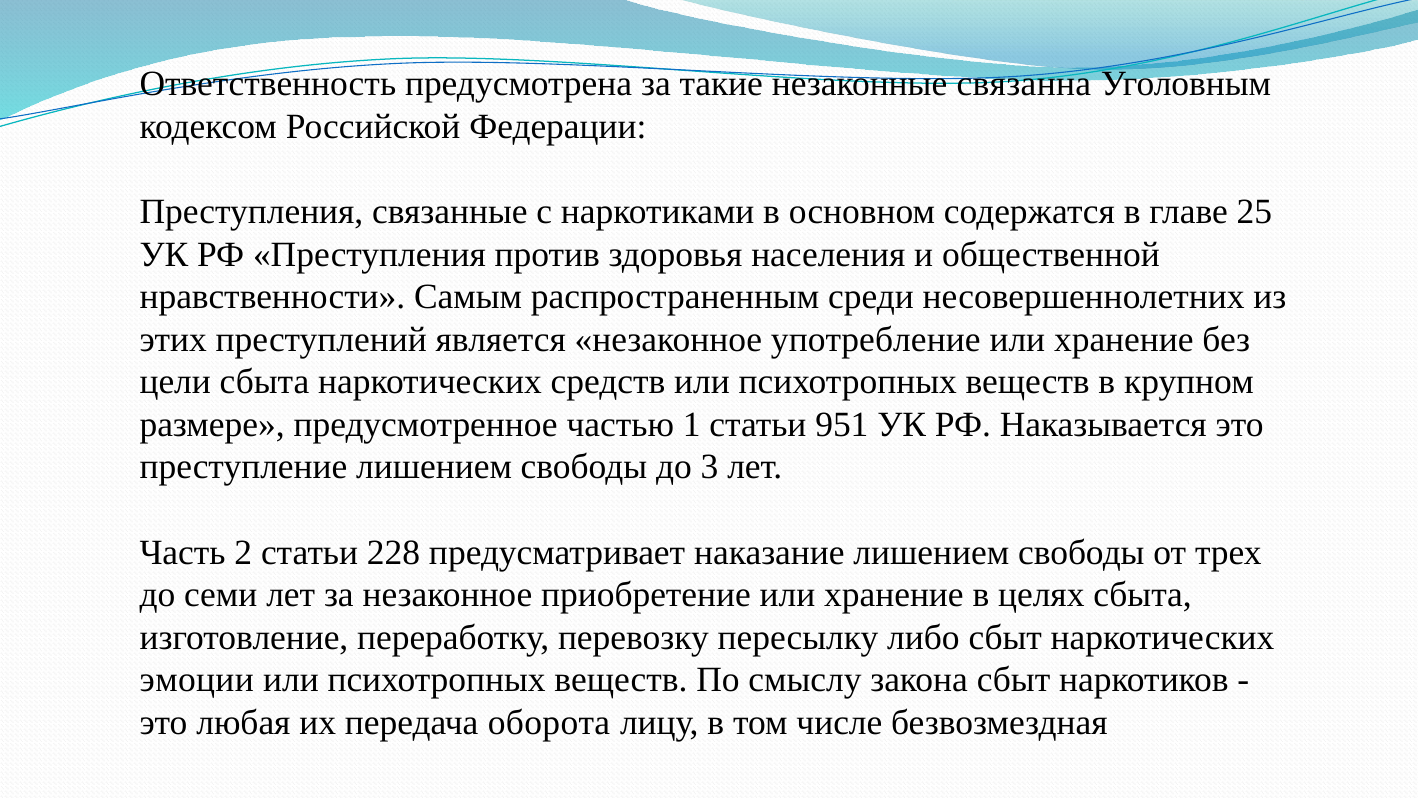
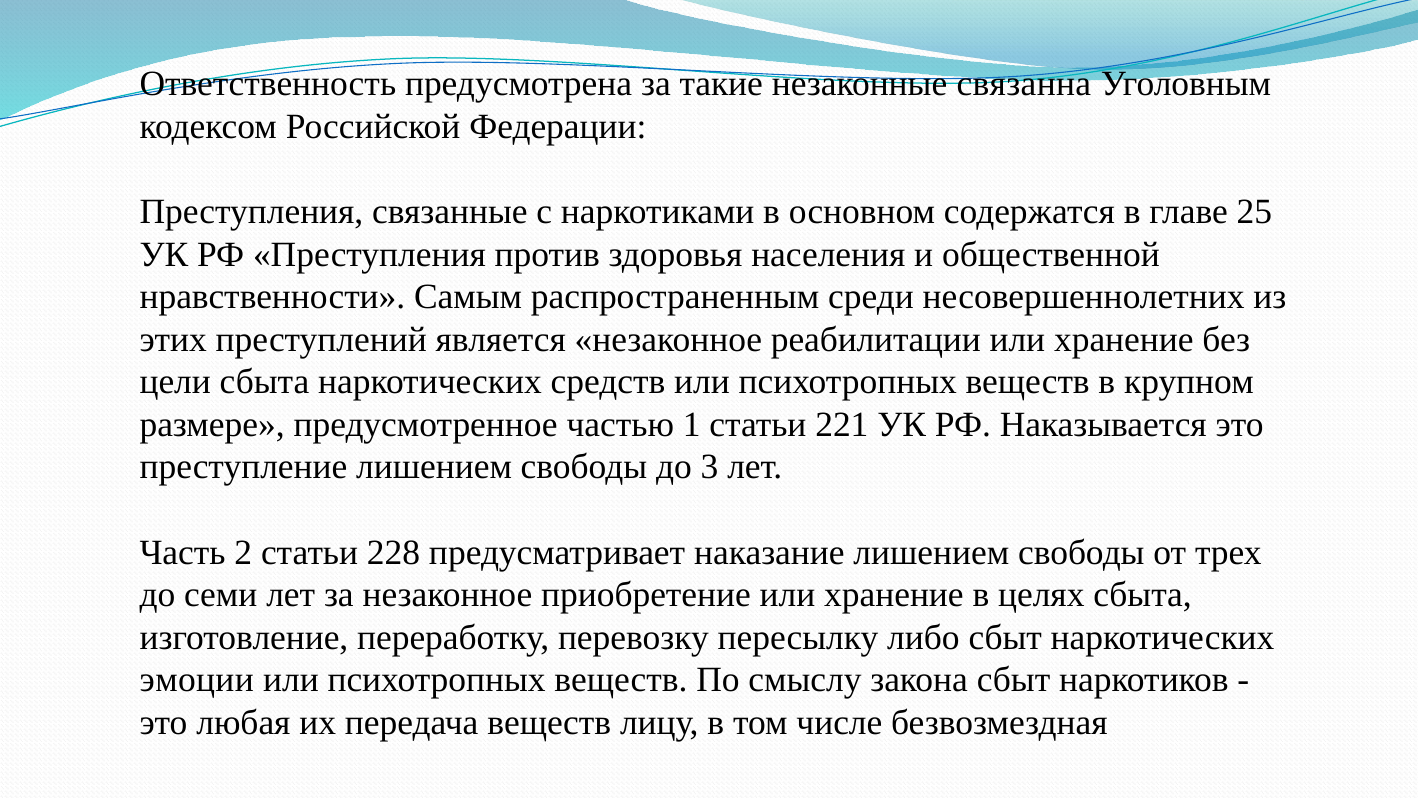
употребление: употребление -> реабилитации (876, 339)
951: 951 -> 221 (842, 424)
передача оборота: оборота -> веществ (549, 722)
